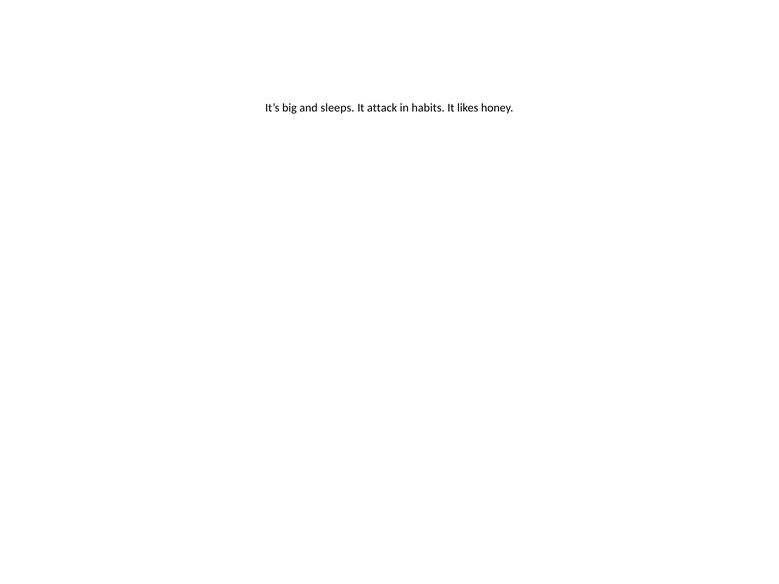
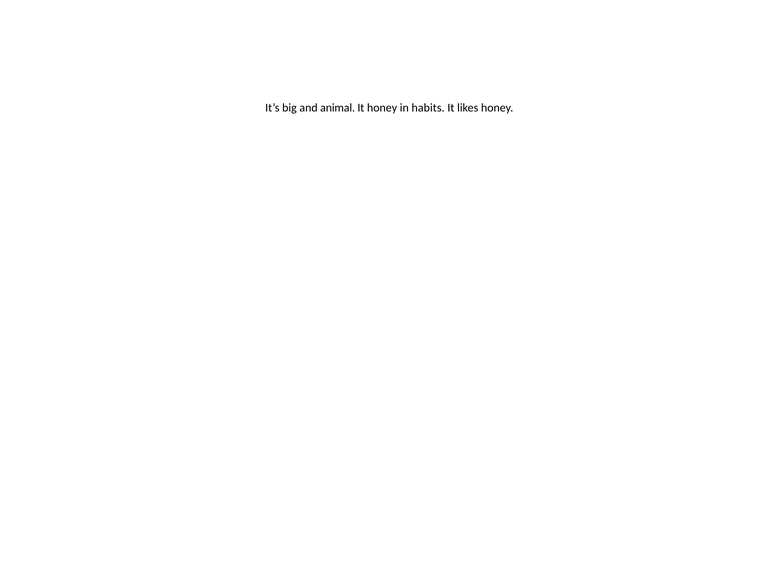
sleeps: sleeps -> animal (338, 108)
It attack: attack -> honey (382, 108)
